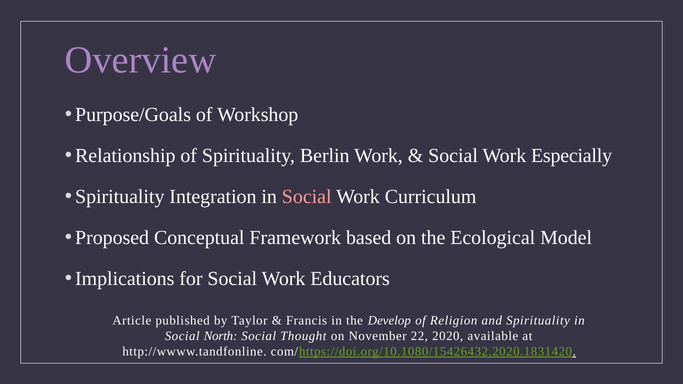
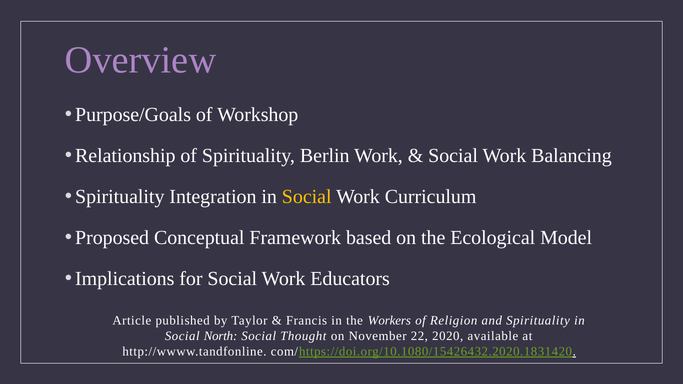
Especially: Especially -> Balancing (571, 156)
Social colour: pink -> yellow (307, 197)
Develop: Develop -> Workers (389, 321)
